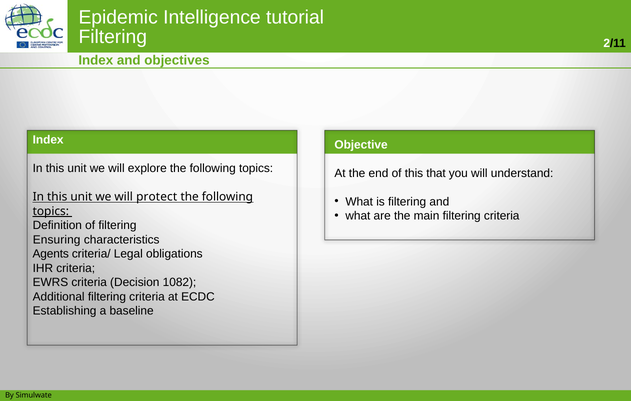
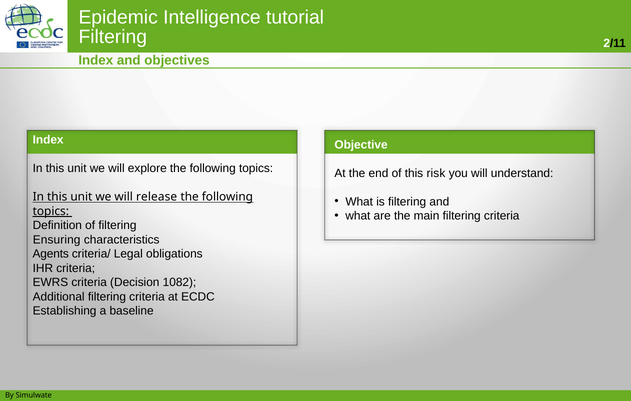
that: that -> risk (436, 173)
protect: protect -> release (157, 197)
